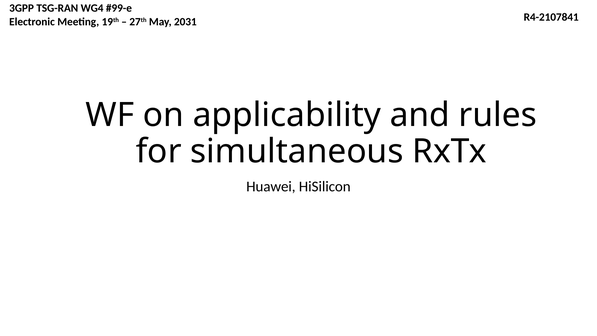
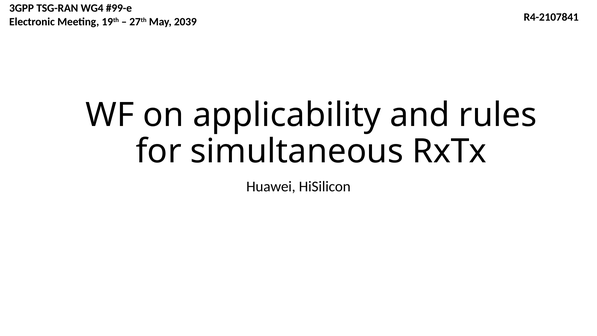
2031: 2031 -> 2039 (185, 22)
